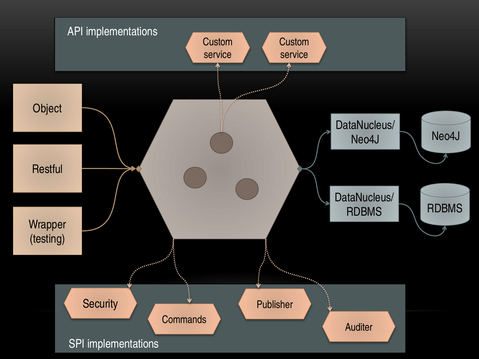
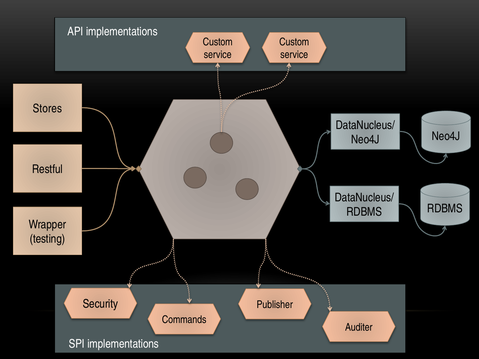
Object: Object -> Stores (47, 109)
